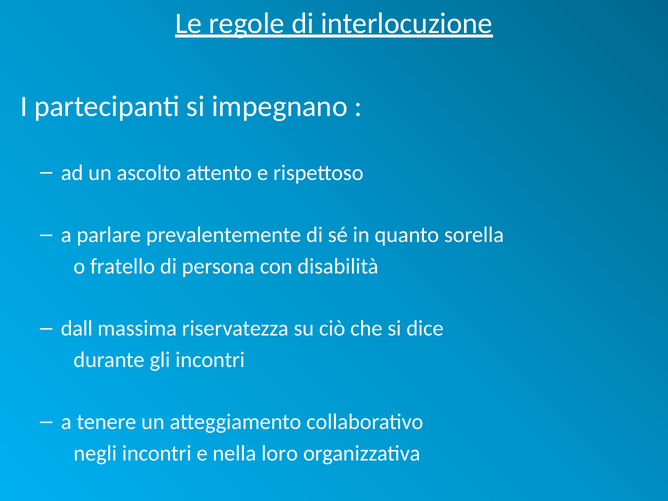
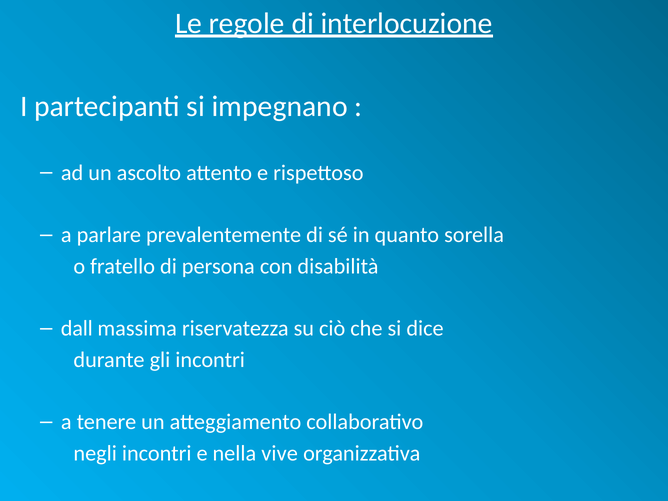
loro: loro -> vive (280, 453)
